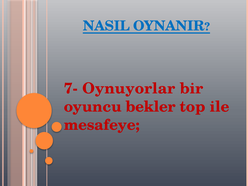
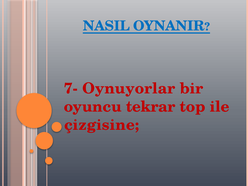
bekler: bekler -> tekrar (151, 107)
mesafeye: mesafeye -> çizgisine (102, 125)
